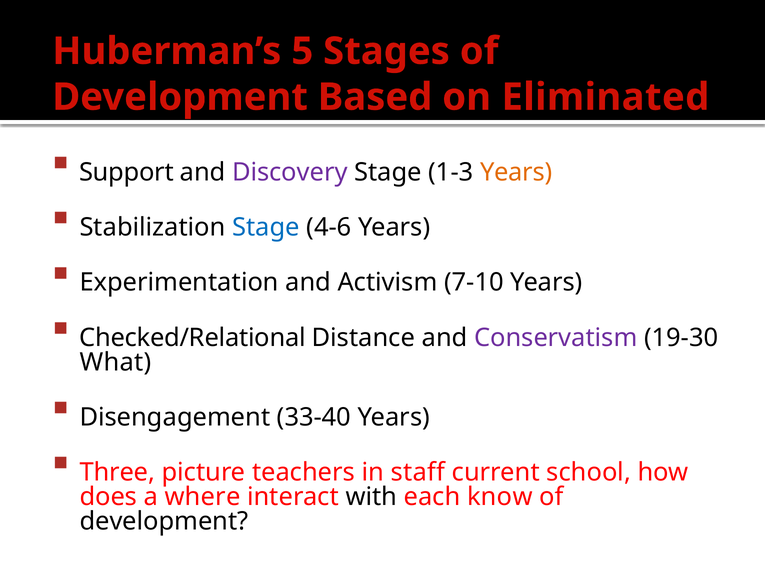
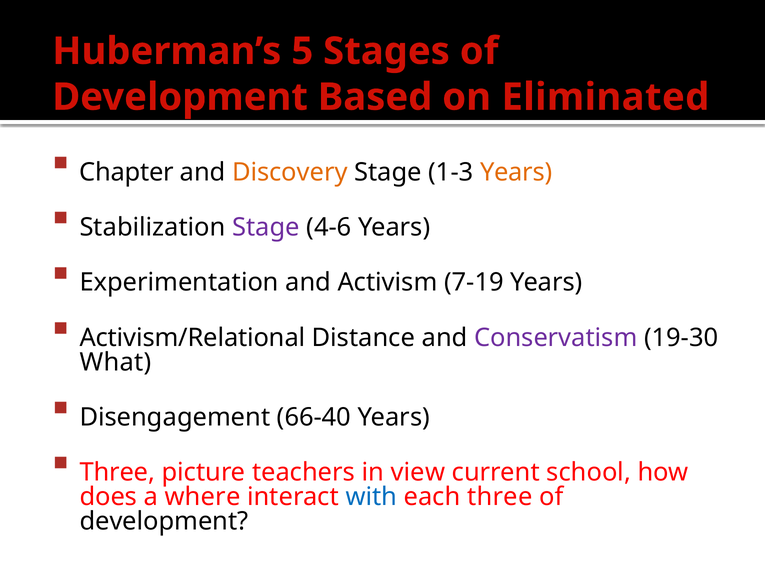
Support: Support -> Chapter (126, 172)
Discovery colour: purple -> orange (290, 172)
Stage colour: blue -> purple (266, 227)
7-10: 7-10 -> 7-19 (474, 282)
Checked/Relational: Checked/Relational -> Activism/Relational (192, 337)
33-40: 33-40 -> 66-40 (314, 417)
staff: staff -> view (418, 472)
with colour: black -> blue (371, 497)
each know: know -> three (500, 497)
